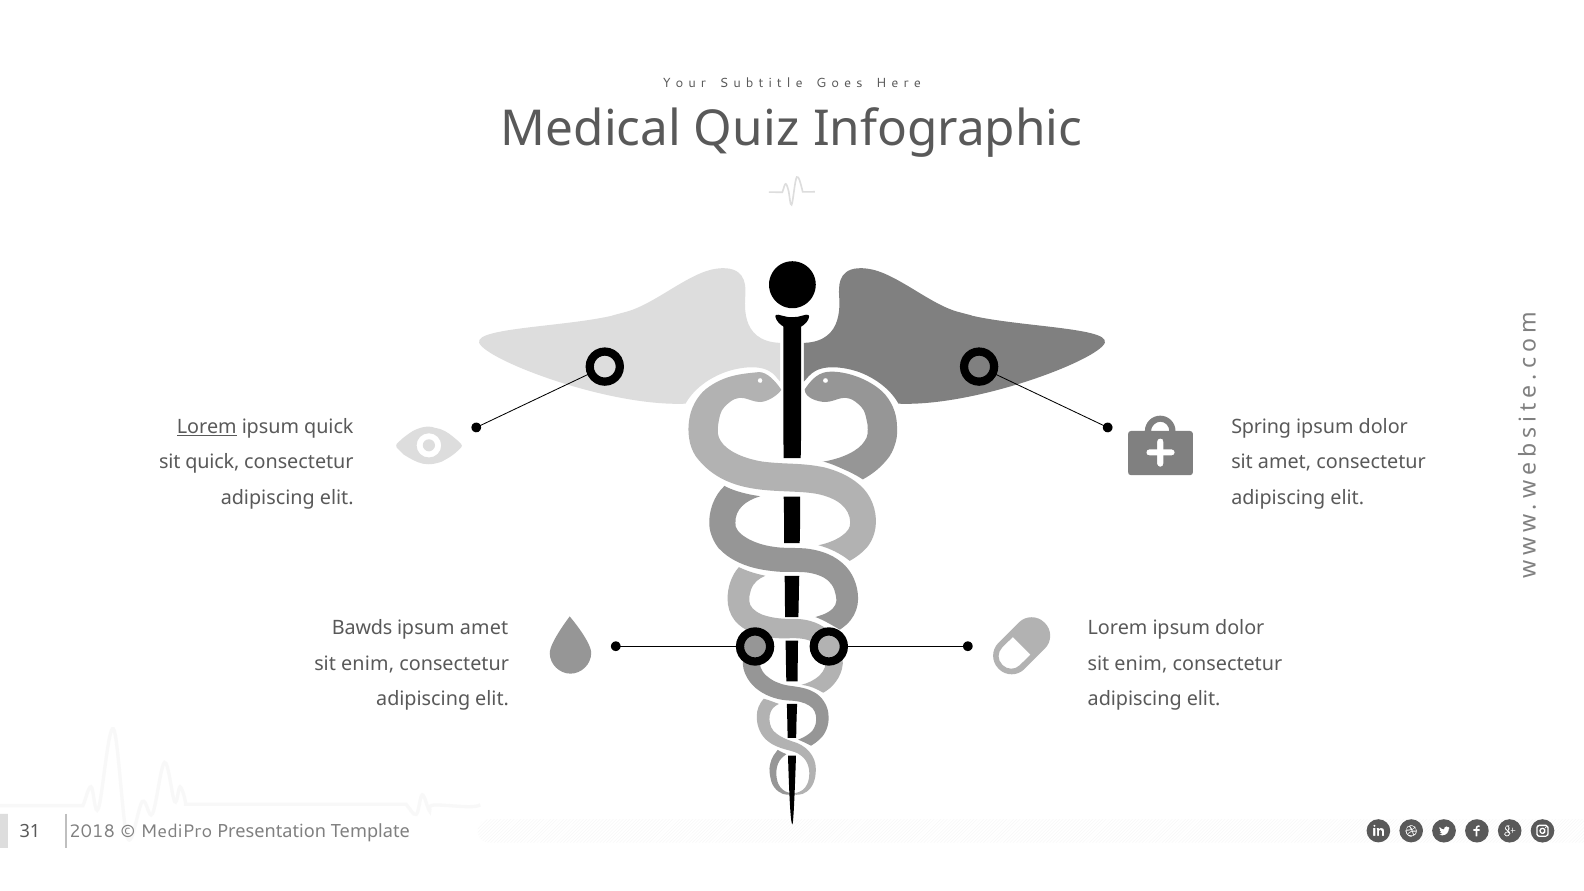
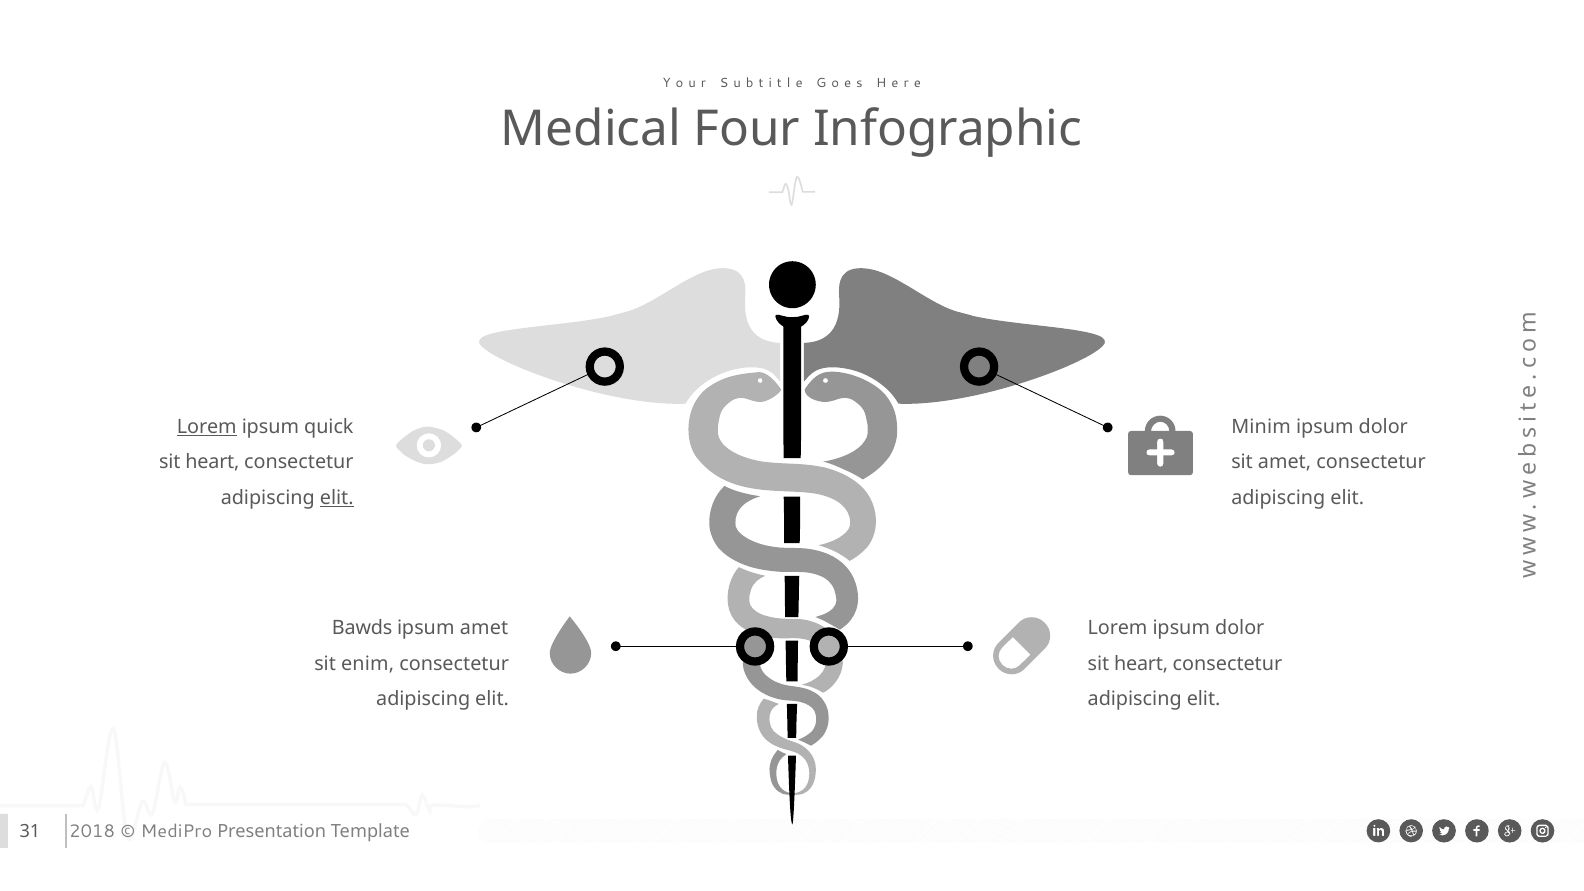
Quiz: Quiz -> Four (747, 129)
Spring: Spring -> Minim (1261, 427)
quick: quick -> heart (212, 462)
elit underline: none -> present (337, 498)
enim: enim -> heart (1141, 663)
